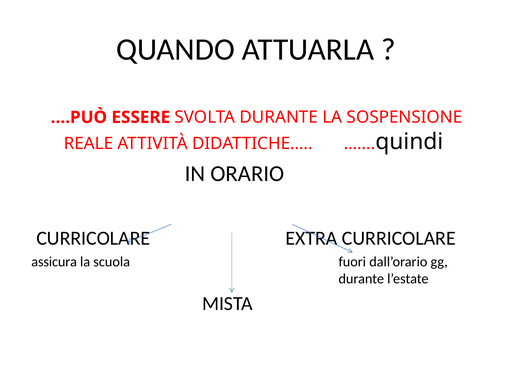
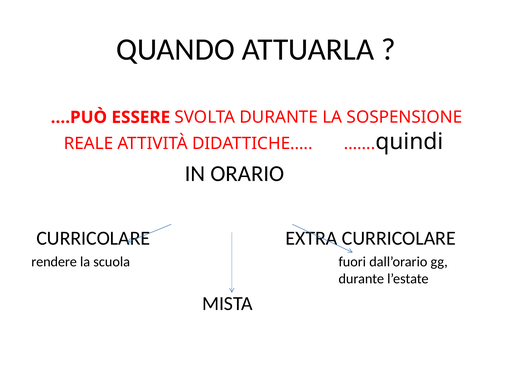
assicura: assicura -> rendere (54, 262)
